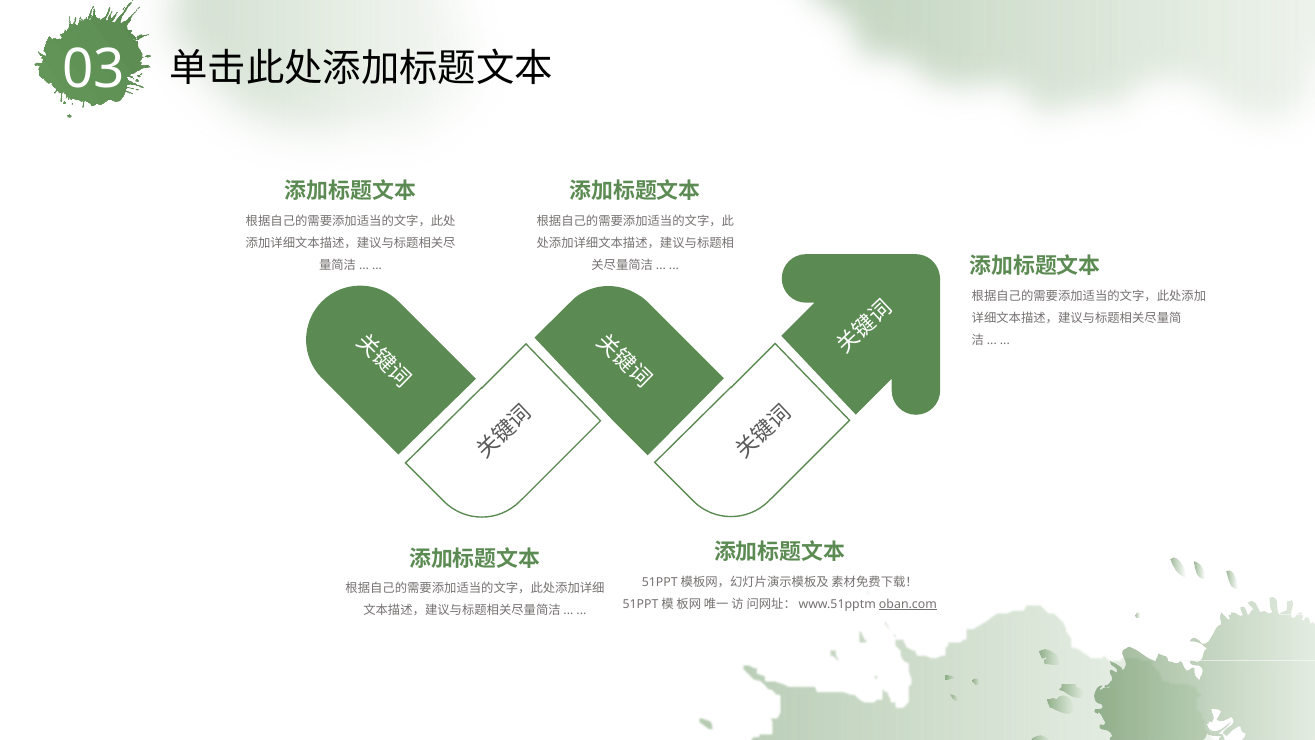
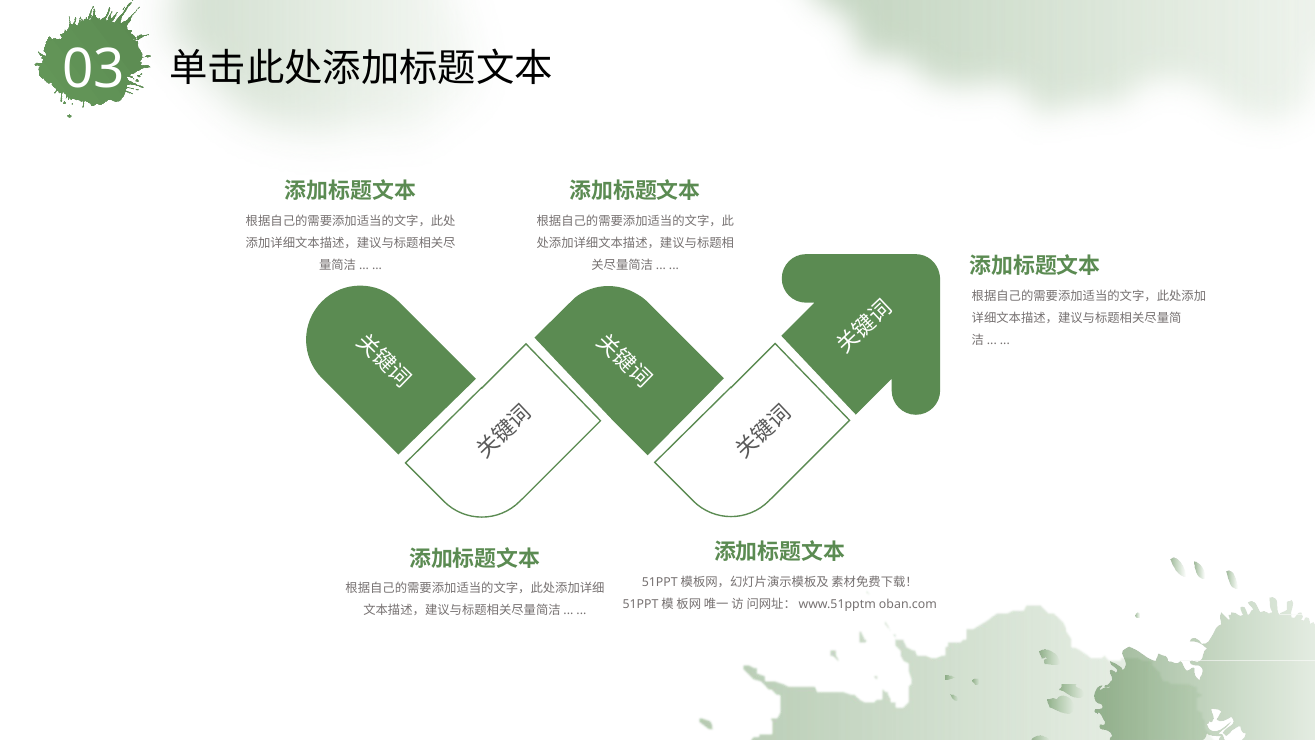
oban.com underline: present -> none (908, 604)
